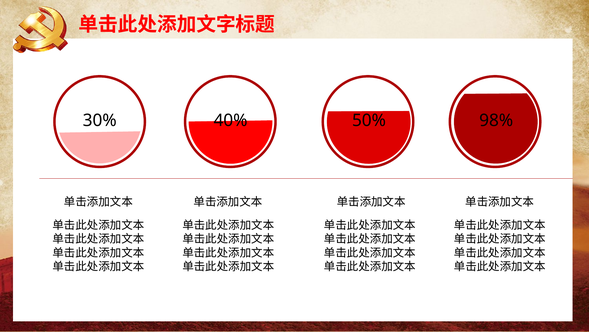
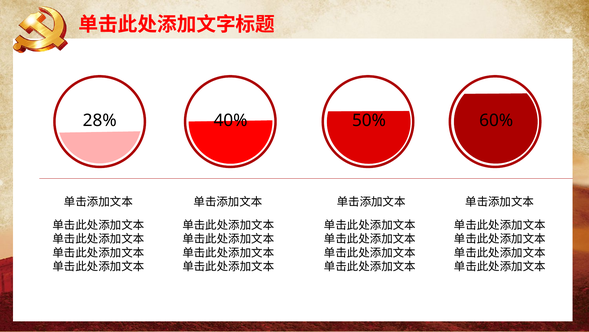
30%: 30% -> 28% (100, 120)
98%: 98% -> 60% (496, 120)
